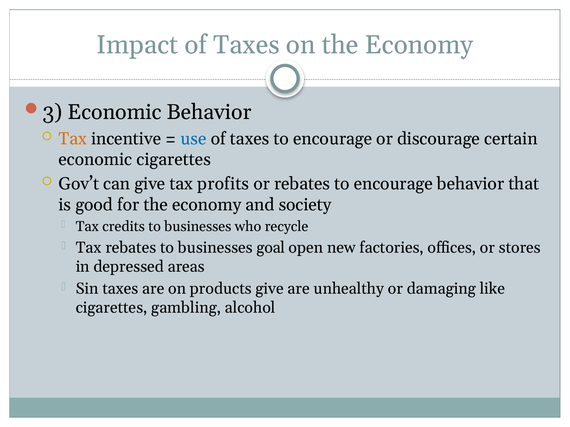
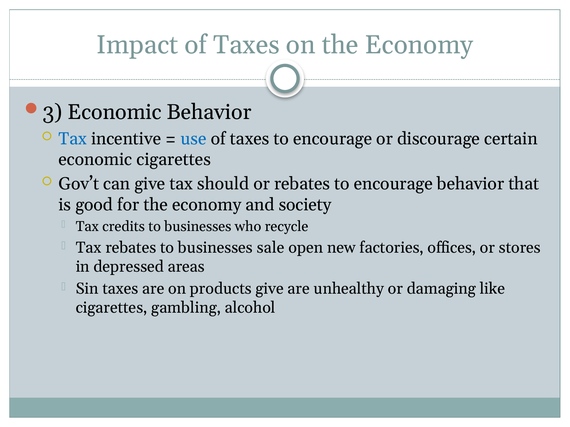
Tax colour: orange -> blue (73, 139)
profits: profits -> should (223, 184)
goal: goal -> sale (271, 248)
